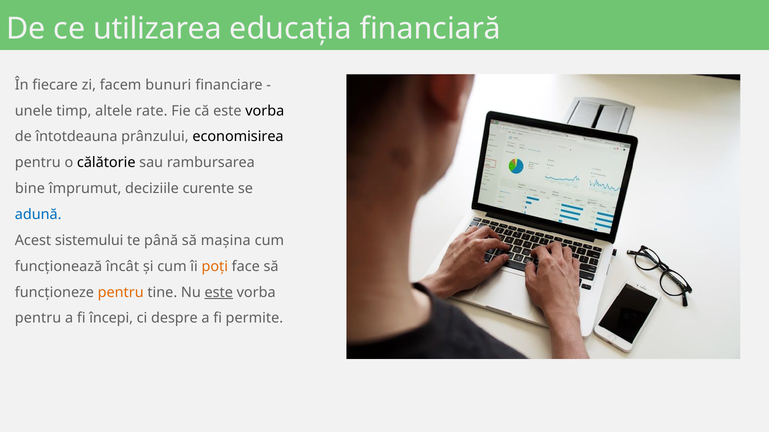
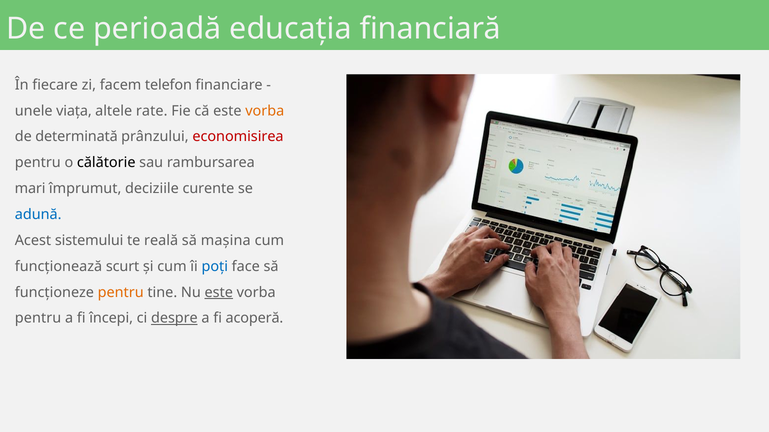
utilizarea: utilizarea -> perioadă (157, 29)
bunuri: bunuri -> telefon (168, 85)
timp: timp -> viața (74, 111)
vorba colour: black -> orange (265, 111)
întotdeauna: întotdeauna -> determinată (77, 137)
economisirea colour: black -> red (238, 137)
bine: bine -> mari (30, 189)
până: până -> reală (161, 241)
încât: încât -> scurt (123, 267)
poți colour: orange -> blue (215, 267)
despre underline: none -> present (174, 319)
permite: permite -> acoperă (254, 319)
